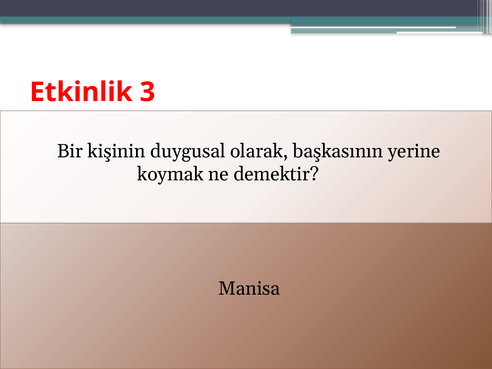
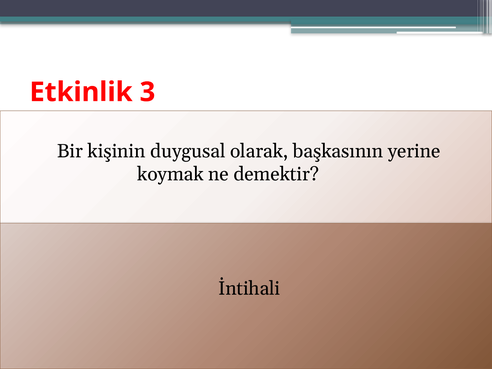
Manisa: Manisa -> İntihali (249, 288)
